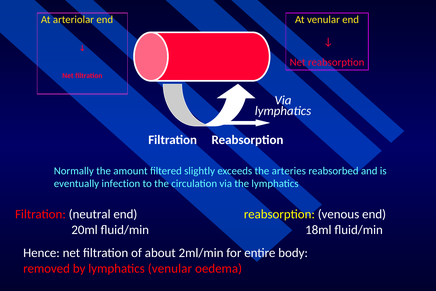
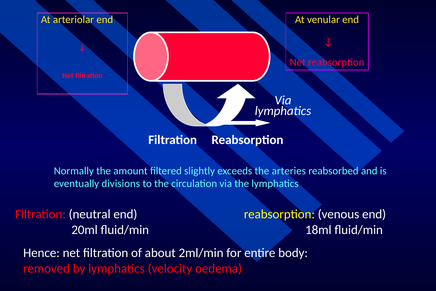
infection: infection -> divisions (121, 184)
lymphatics venular: venular -> velocity (170, 268)
